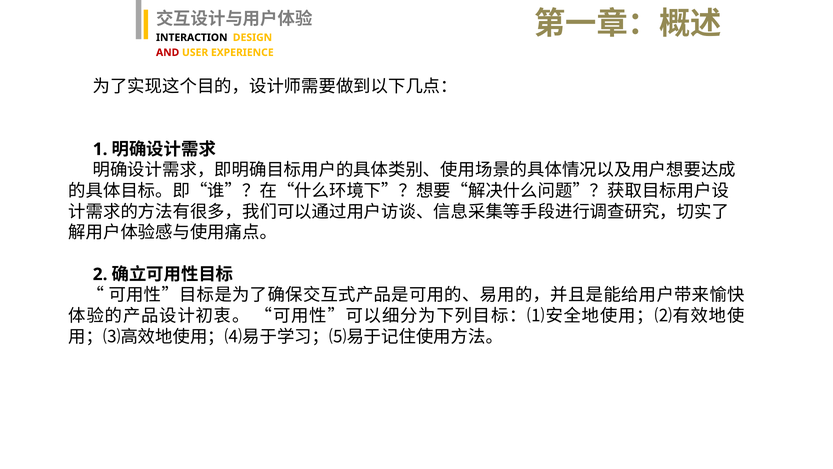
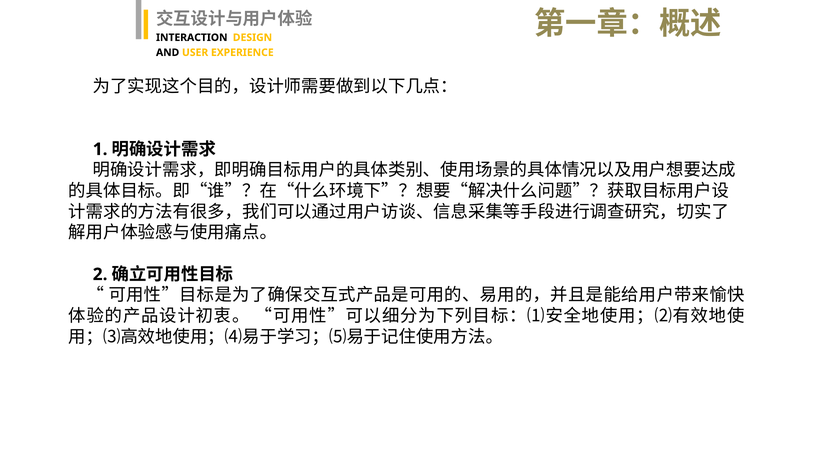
AND colour: red -> black (168, 52)
